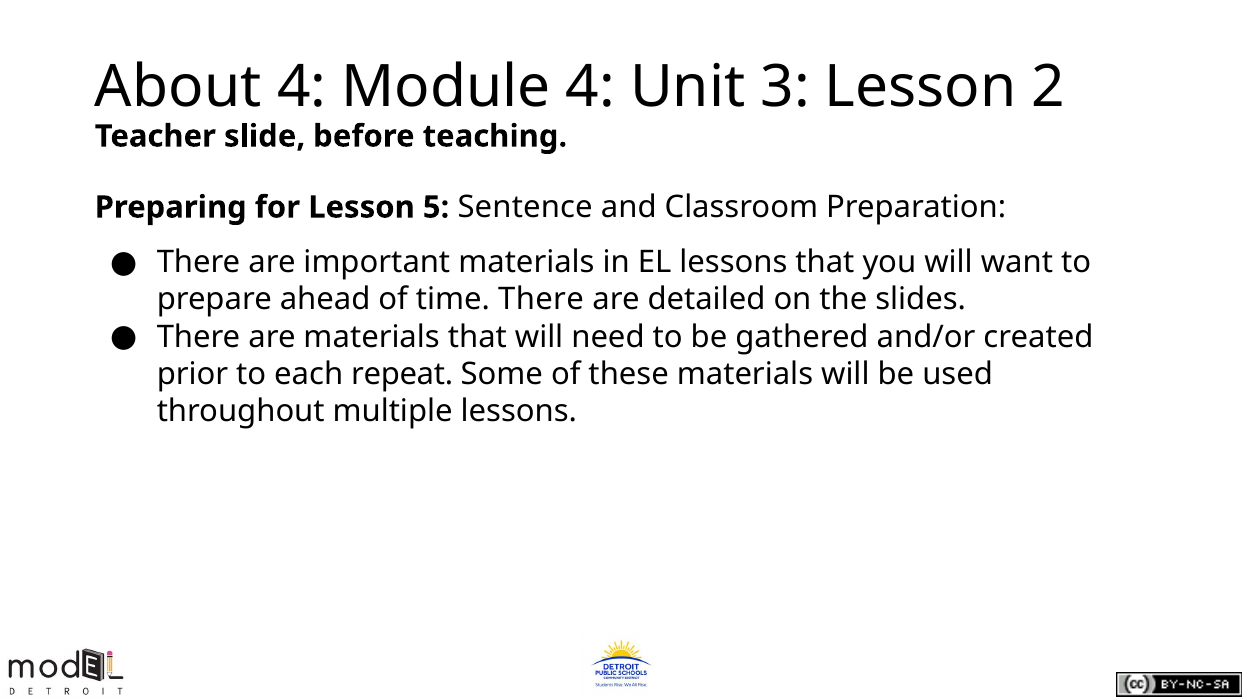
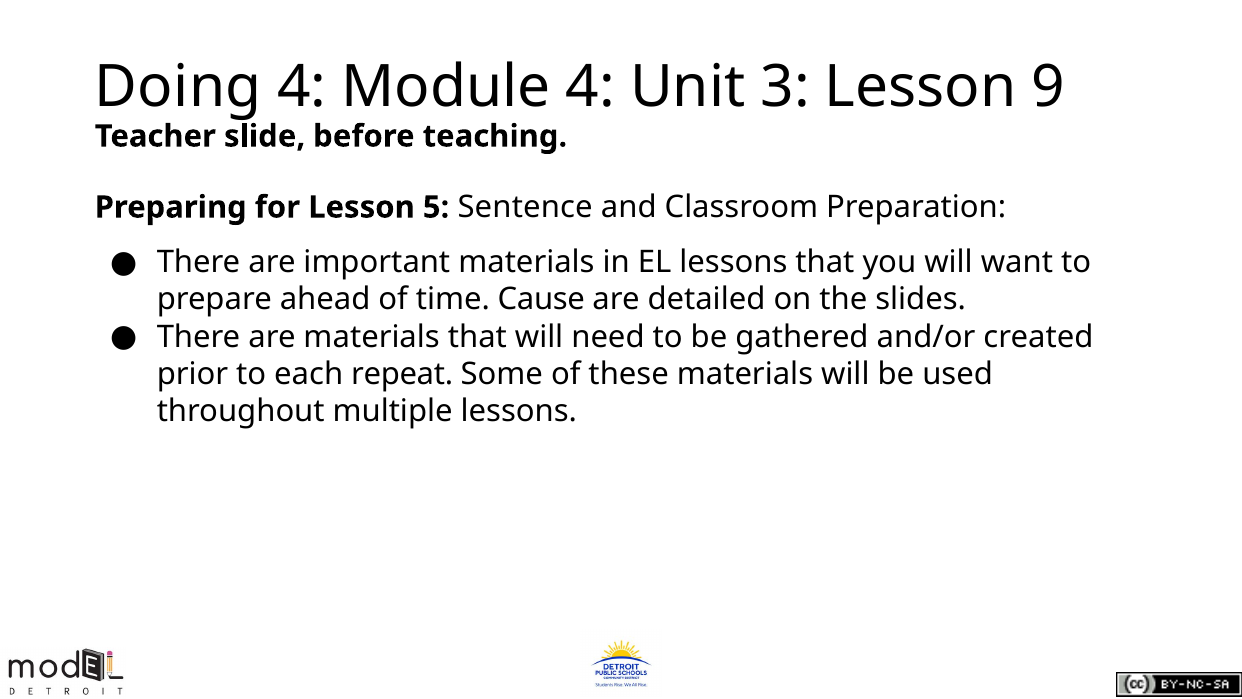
About: About -> Doing (178, 88)
2: 2 -> 9 (1048, 88)
time There: There -> Cause (541, 299)
